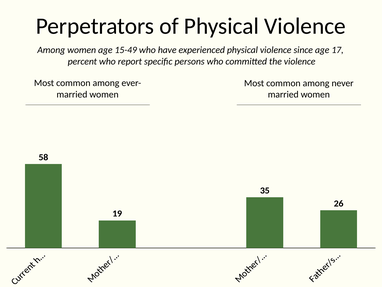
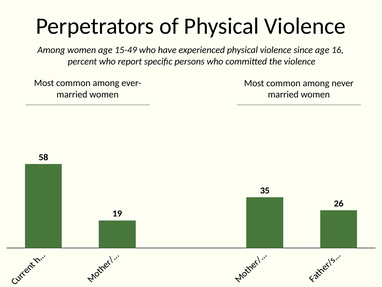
17: 17 -> 16 (338, 50)
